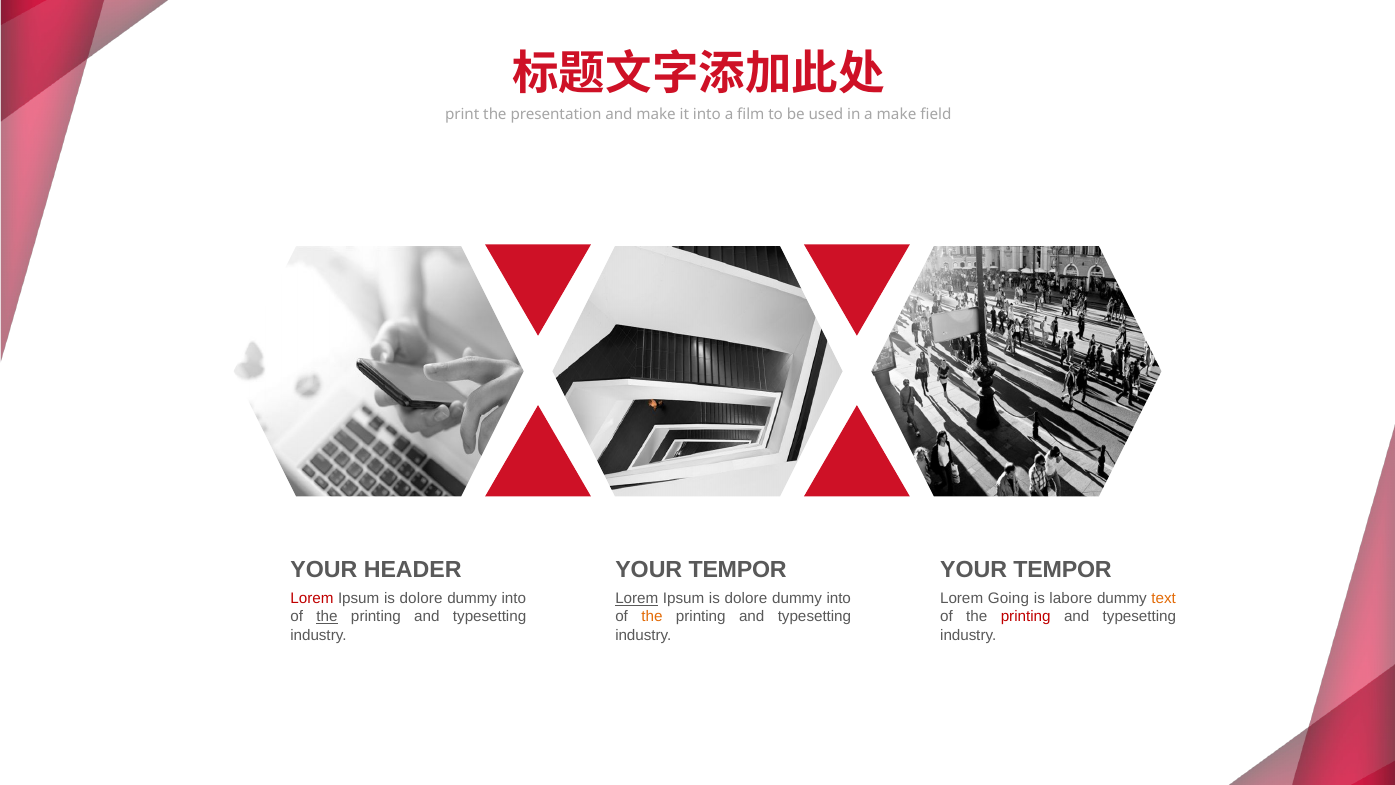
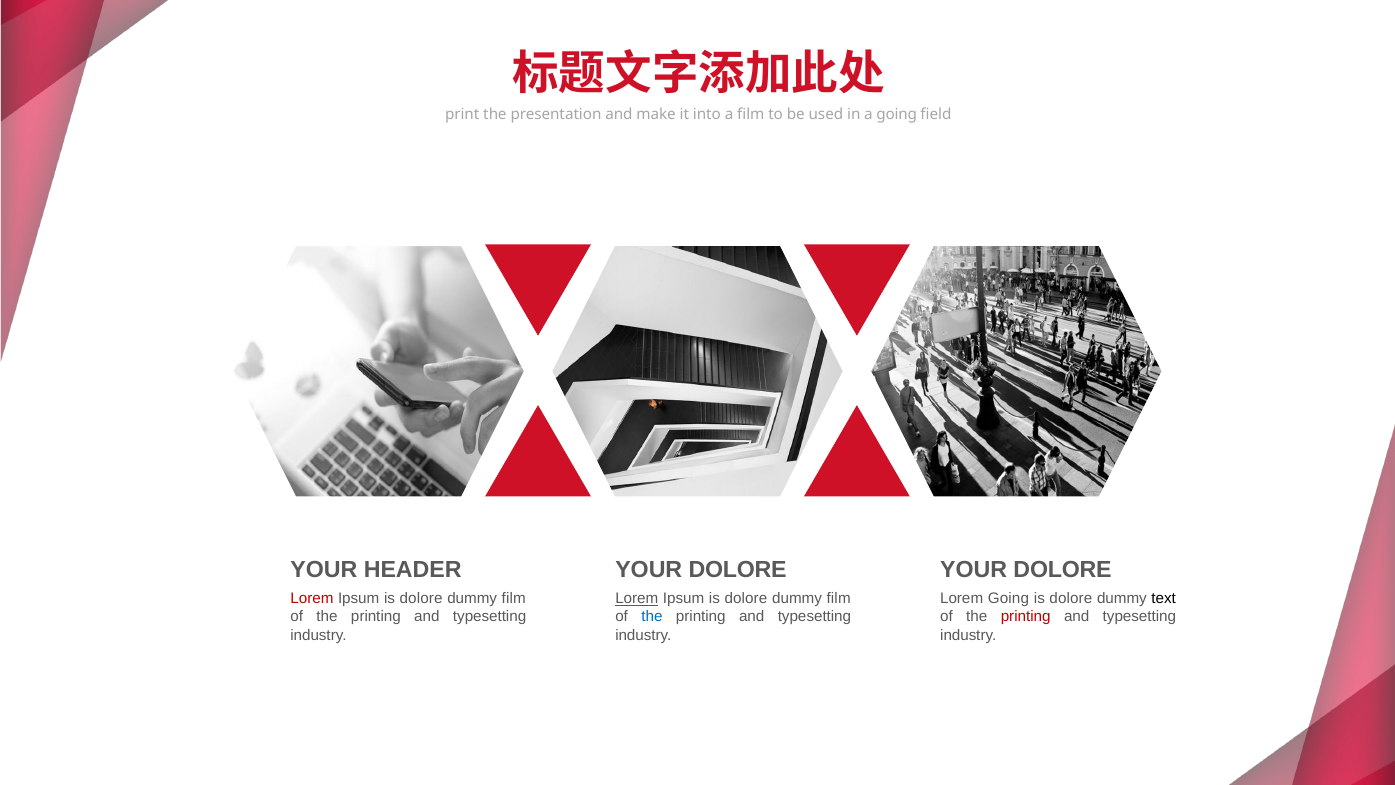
a make: make -> going (897, 115)
TEMPOR: TEMPOR -> DOLORE (738, 569)
TEMPOR: TEMPOR -> DOLORE (1063, 569)
into: into -> film (514, 598)
into: into -> film (839, 598)
labore: labore -> dolore (1071, 598)
text colour: orange -> black (1164, 598)
the underline: present -> none (327, 617)
the colour: orange -> blue (652, 617)
